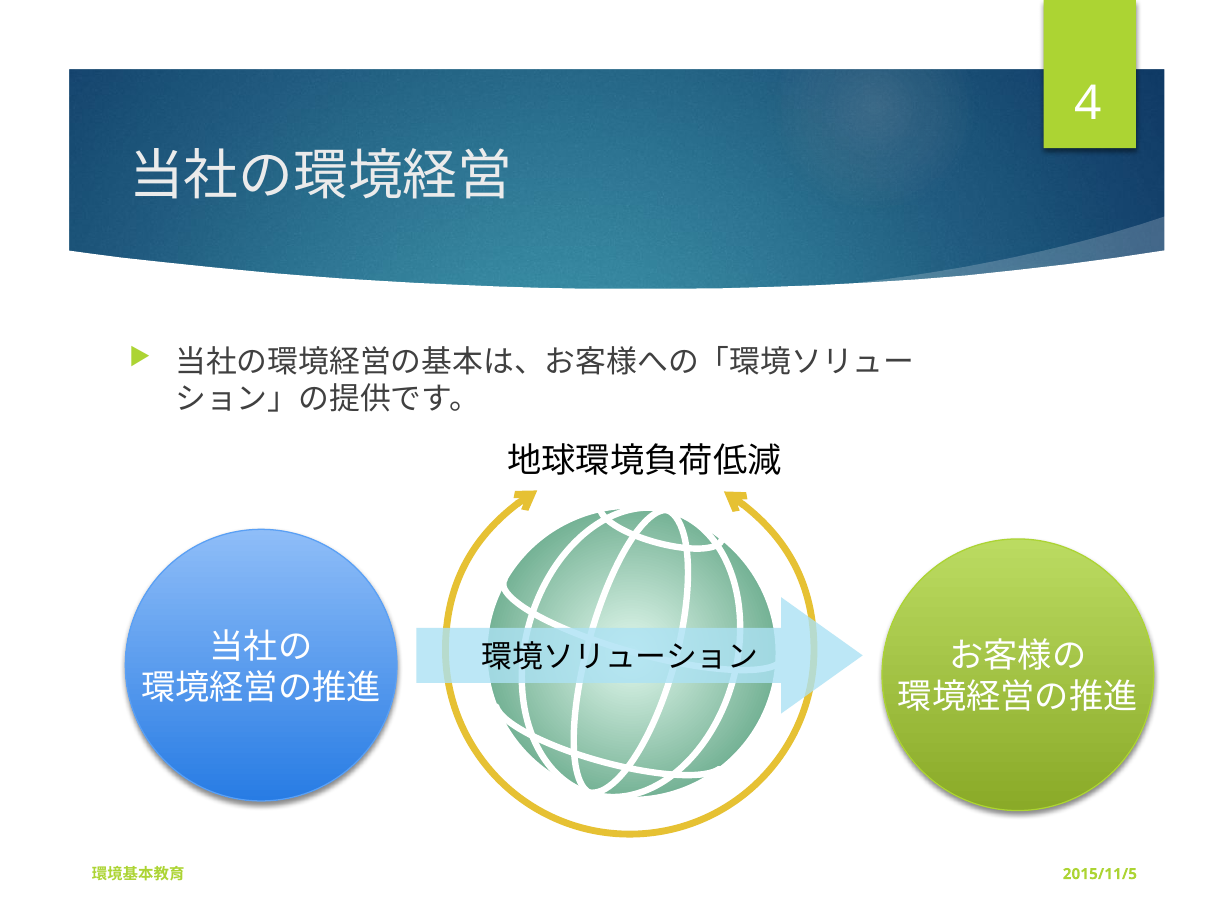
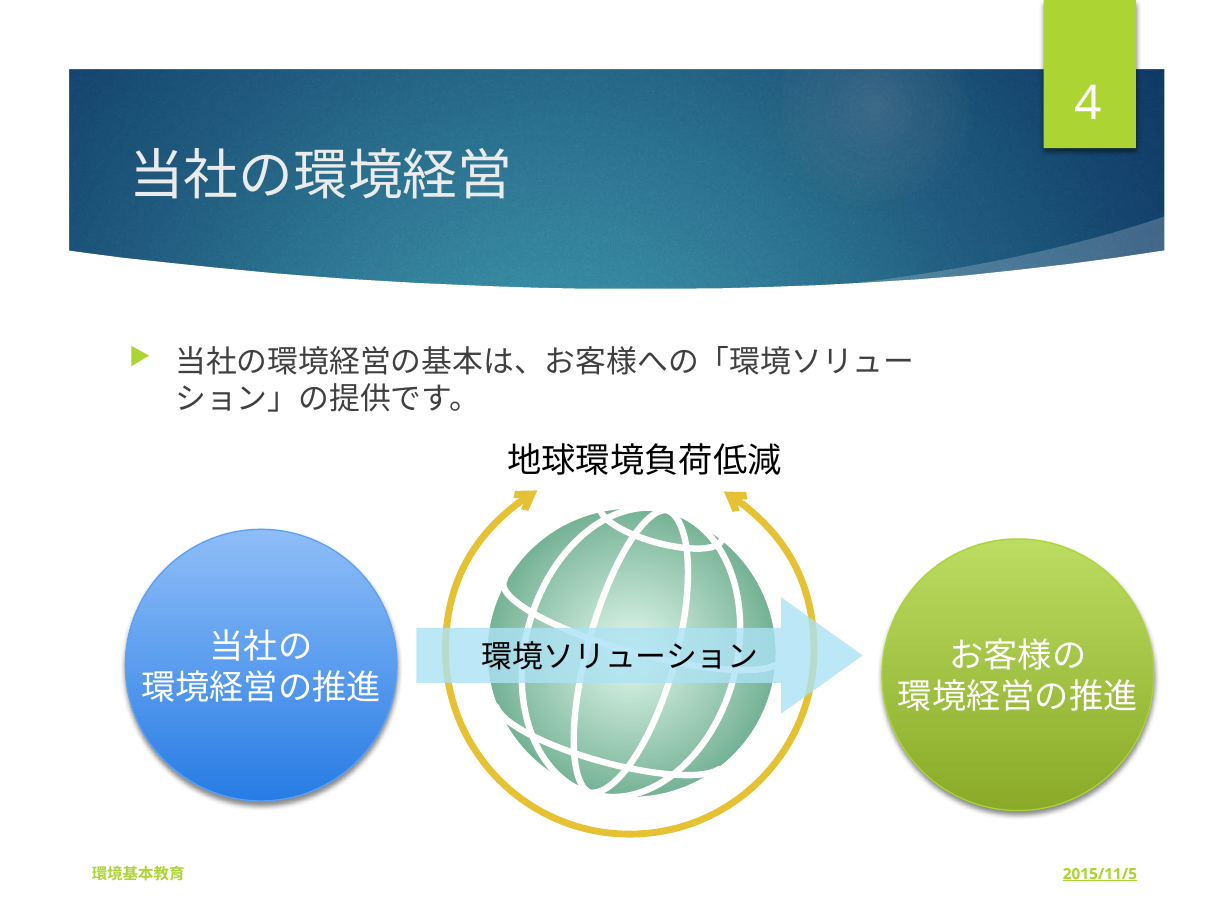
2015/11/5 underline: none -> present (1100, 874)
